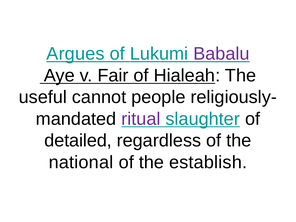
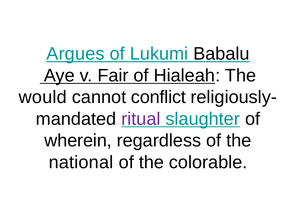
Babalu colour: purple -> black (221, 54)
useful: useful -> would (43, 97)
people: people -> conflict (158, 97)
detailed: detailed -> wherein (78, 141)
establish: establish -> colorable (208, 162)
